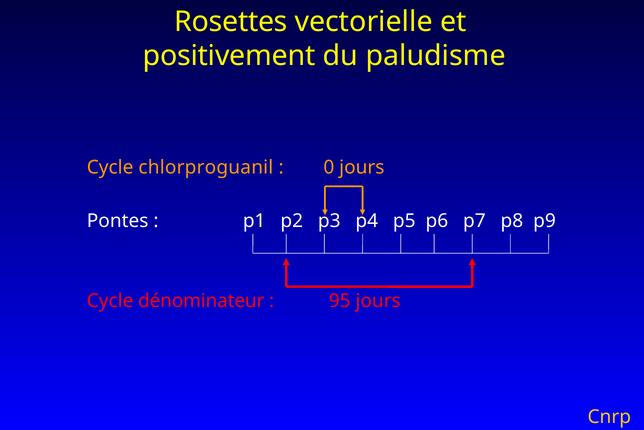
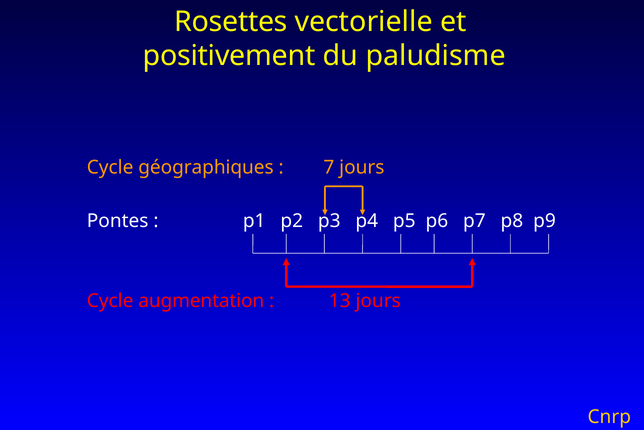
chlorproguanil: chlorproguanil -> géographiques (206, 167)
0: 0 -> 7 (329, 167)
dénominateur: dénominateur -> augmentation (201, 301)
95: 95 -> 13 (340, 301)
